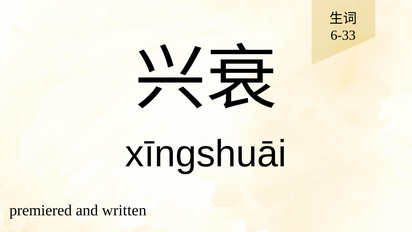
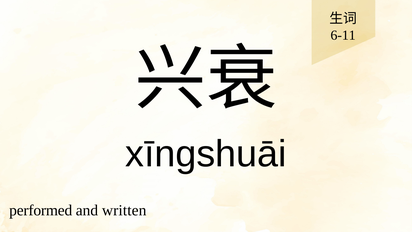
6-33: 6-33 -> 6-11 (343, 35)
premiered: premiered -> performed (41, 210)
